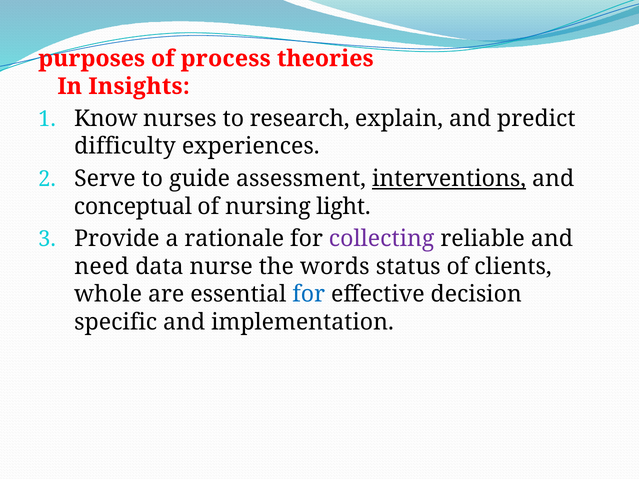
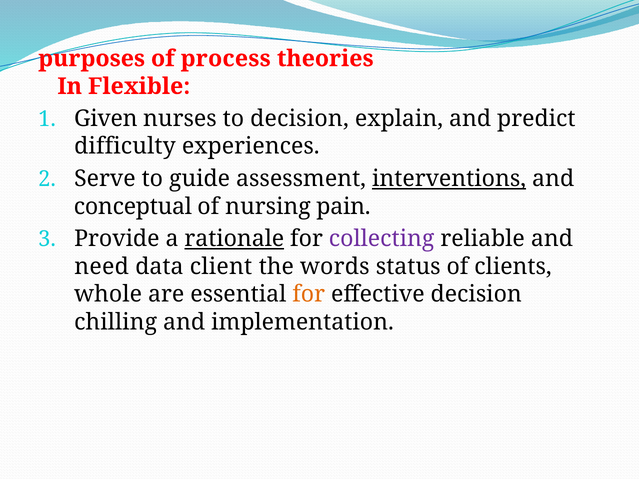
Insights: Insights -> Flexible (139, 86)
Know: Know -> Given (106, 119)
to research: research -> decision (299, 119)
light: light -> pain (343, 207)
rationale underline: none -> present (234, 239)
nurse: nurse -> client (221, 267)
for colour: blue -> orange (309, 294)
specific: specific -> chilling (116, 322)
